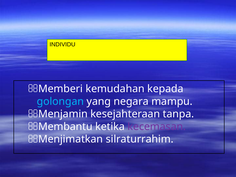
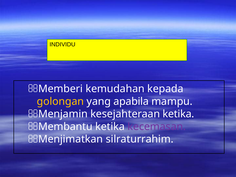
golongan colour: light blue -> yellow (60, 101)
negara: negara -> apabila (131, 101)
kesejahteraan tanpa: tanpa -> ketika (178, 114)
